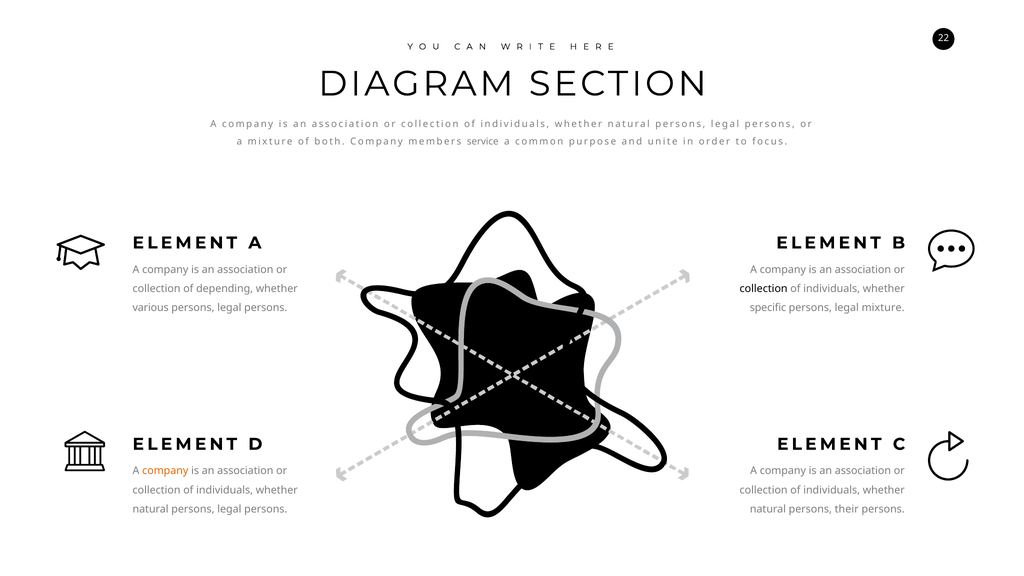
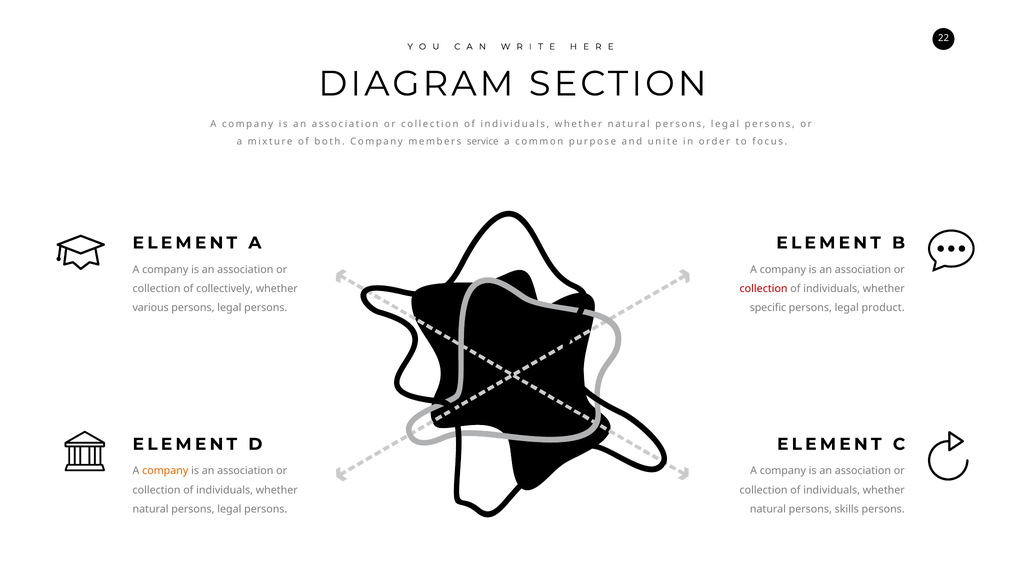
depending: depending -> collectively (225, 289)
collection colour: black -> red (764, 289)
legal mixture: mixture -> product (883, 308)
their: their -> skills (847, 509)
